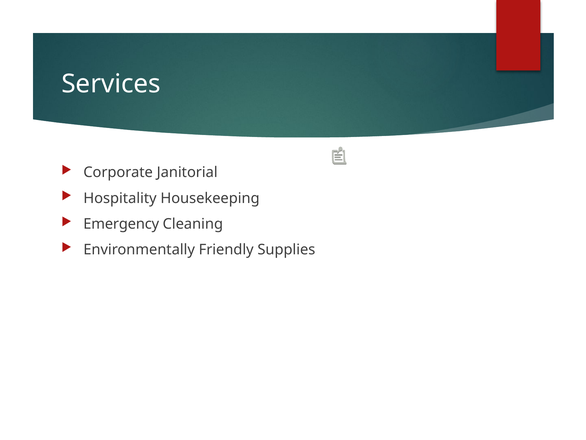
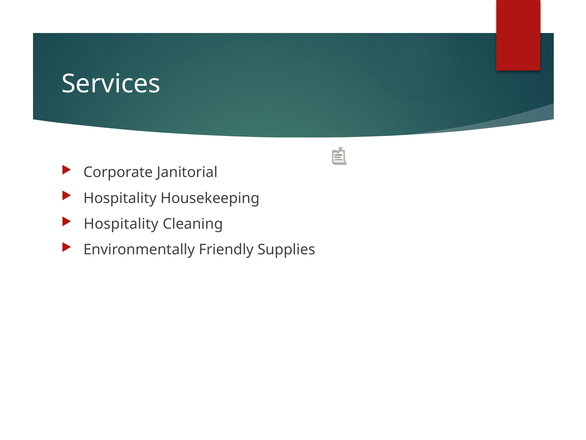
Emergency: Emergency -> Hospitality (121, 224)
